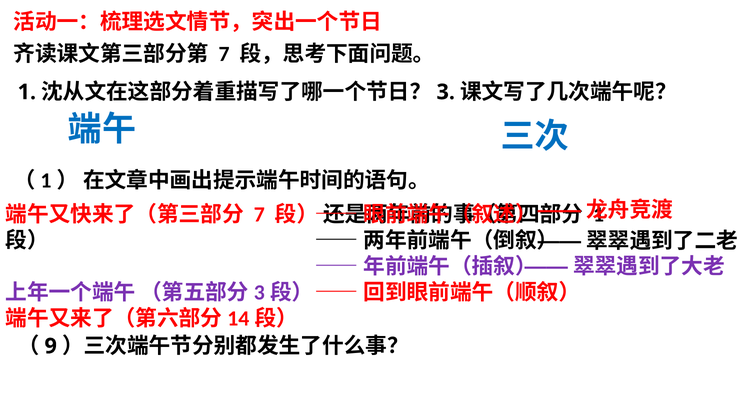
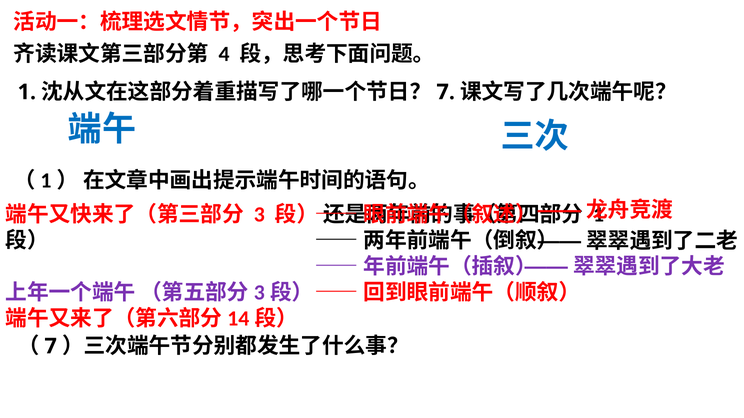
7: 7 -> 4 (224, 54)
3: 3 -> 7 (446, 92)
7: 7 -> 3 (259, 215)
9: 9 -> 7 (51, 347)
